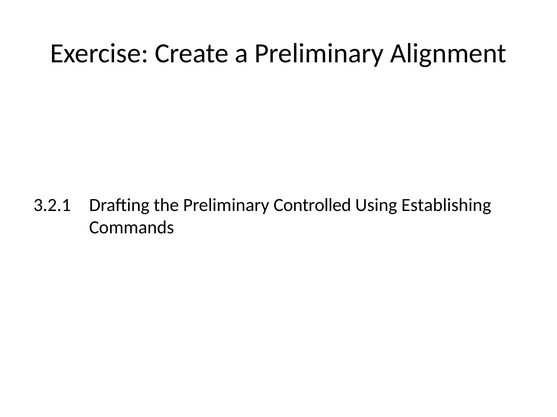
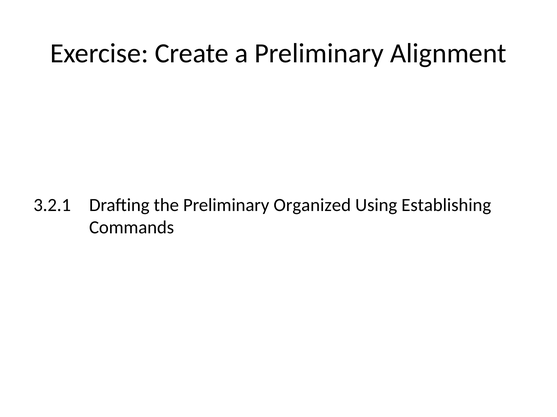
Controlled: Controlled -> Organized (312, 206)
